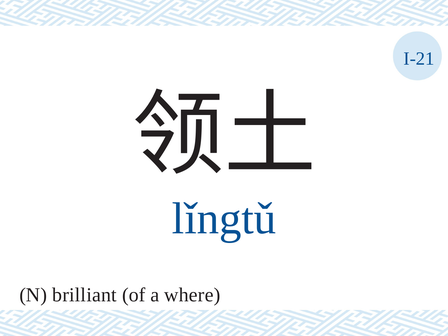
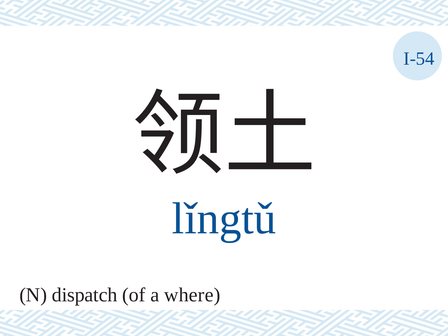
I-21: I-21 -> I-54 (419, 59)
brilliant: brilliant -> dispatch (85, 295)
